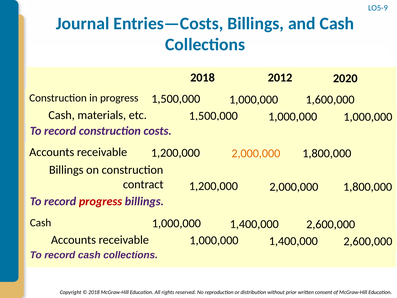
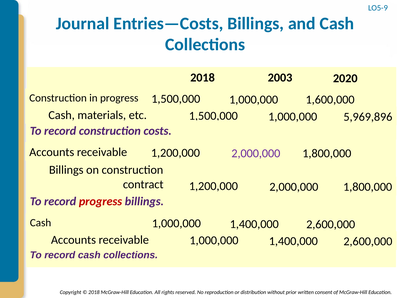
2012: 2012 -> 2003 (280, 78)
1,000,000: 1,000,000 -> 5,969,896 (368, 117)
2,000,000 colour: orange -> purple (256, 153)
